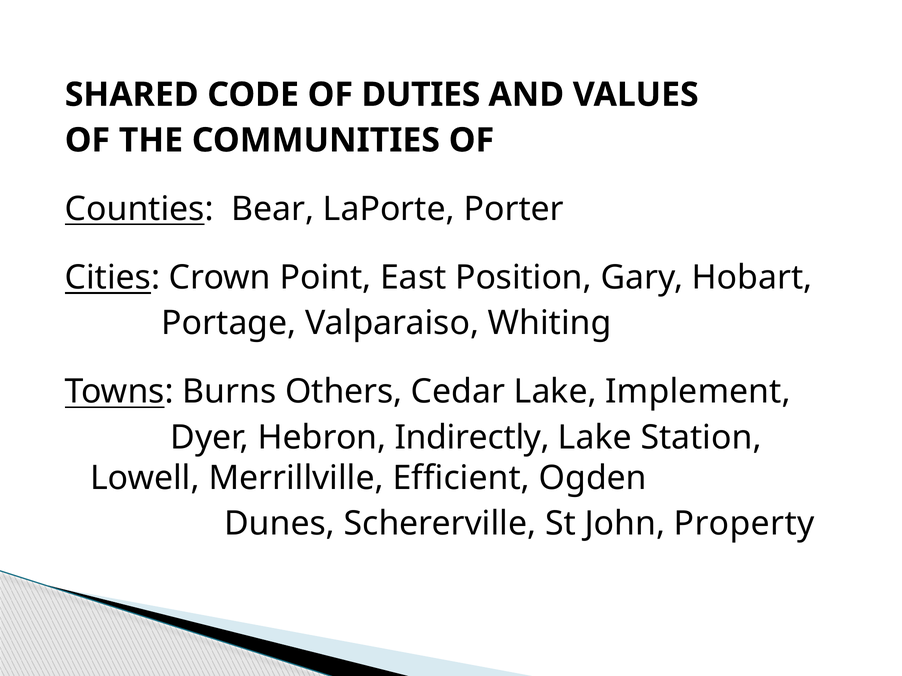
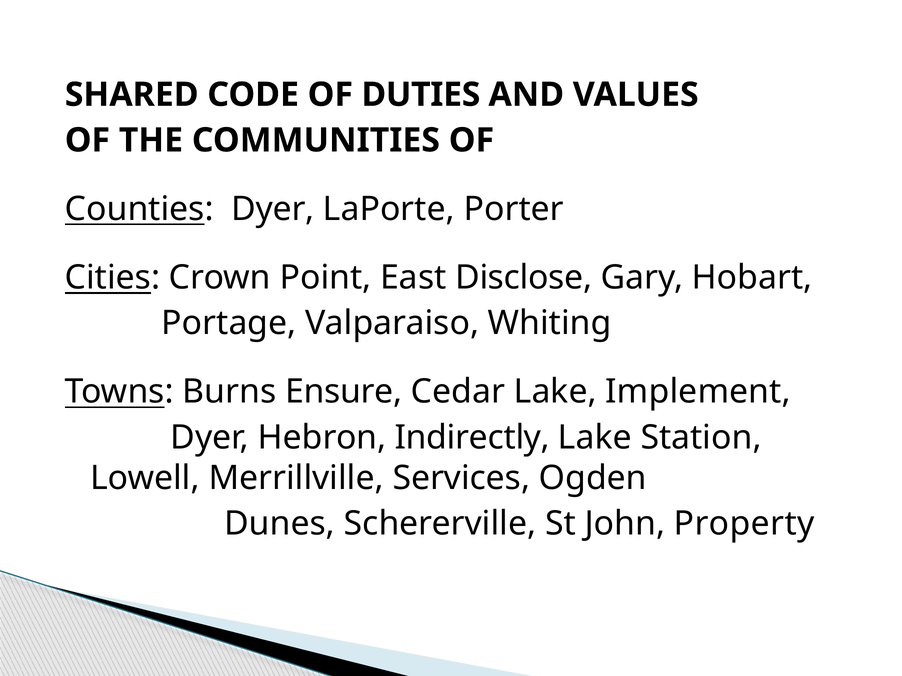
Counties Bear: Bear -> Dyer (273, 209)
Position: Position -> Disclose (524, 278)
Others: Others -> Ensure (344, 392)
Efficient: Efficient -> Services (461, 478)
